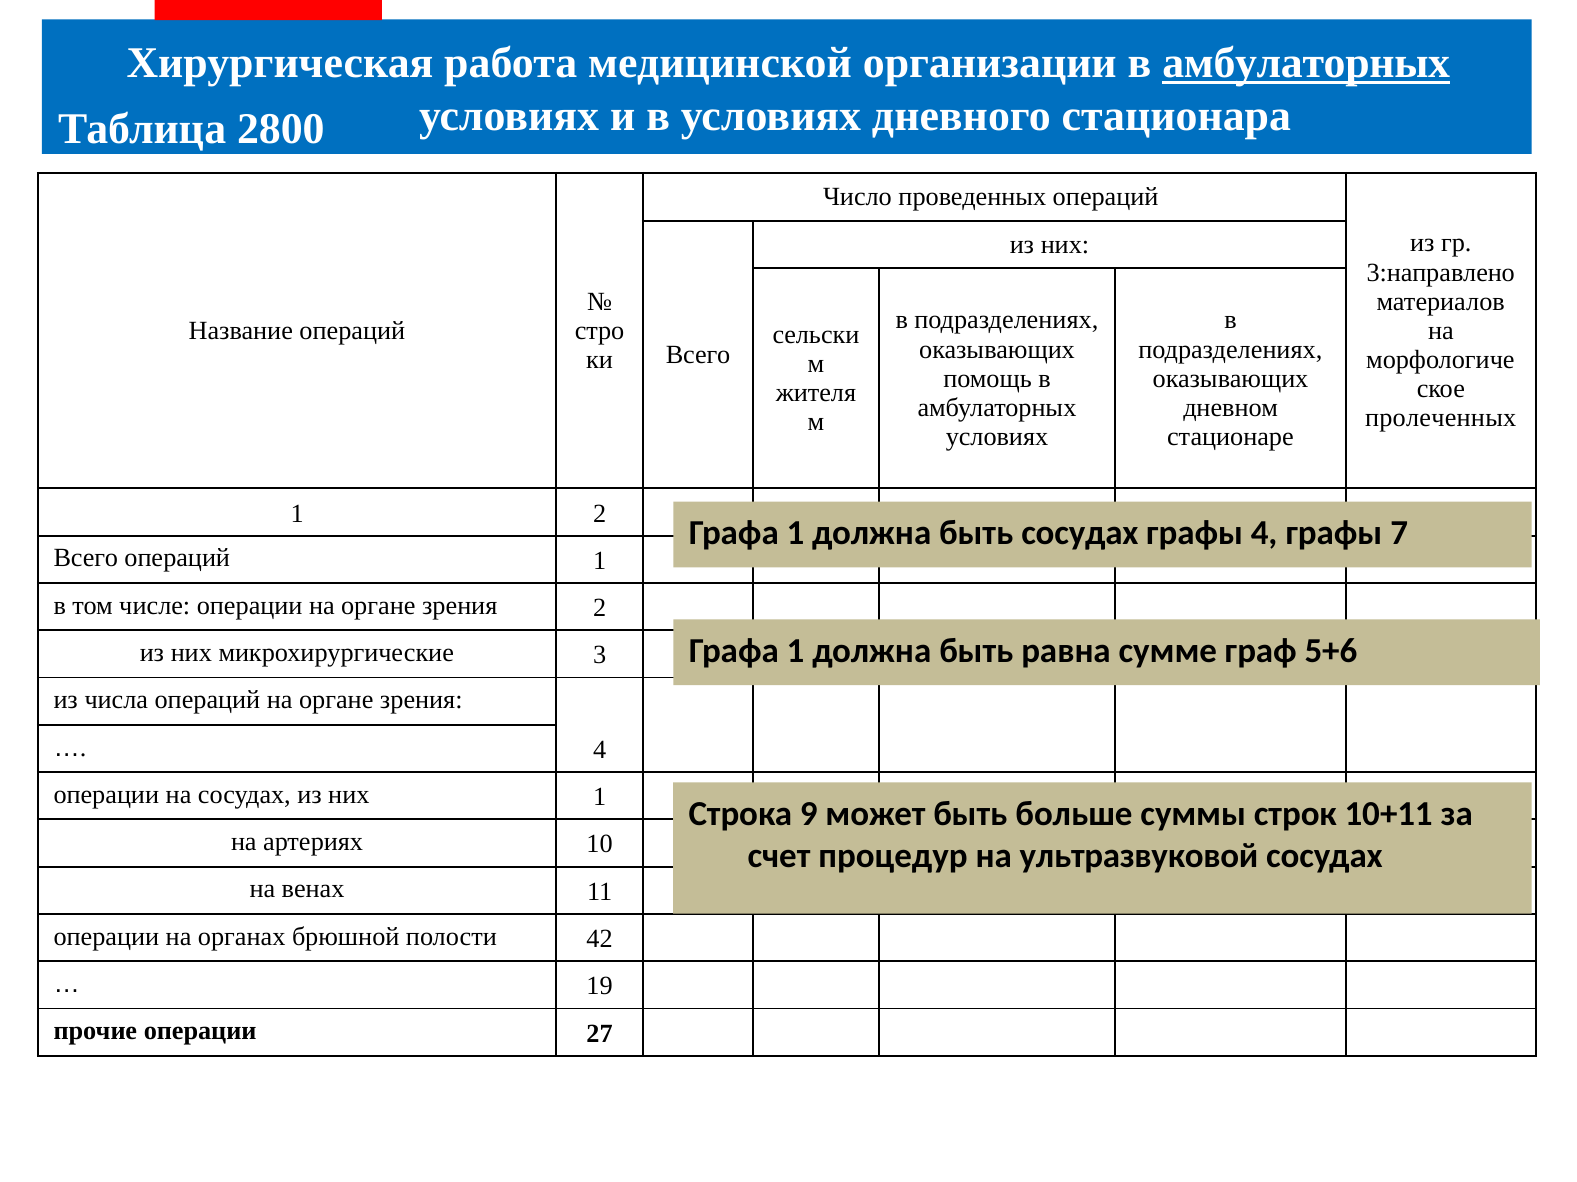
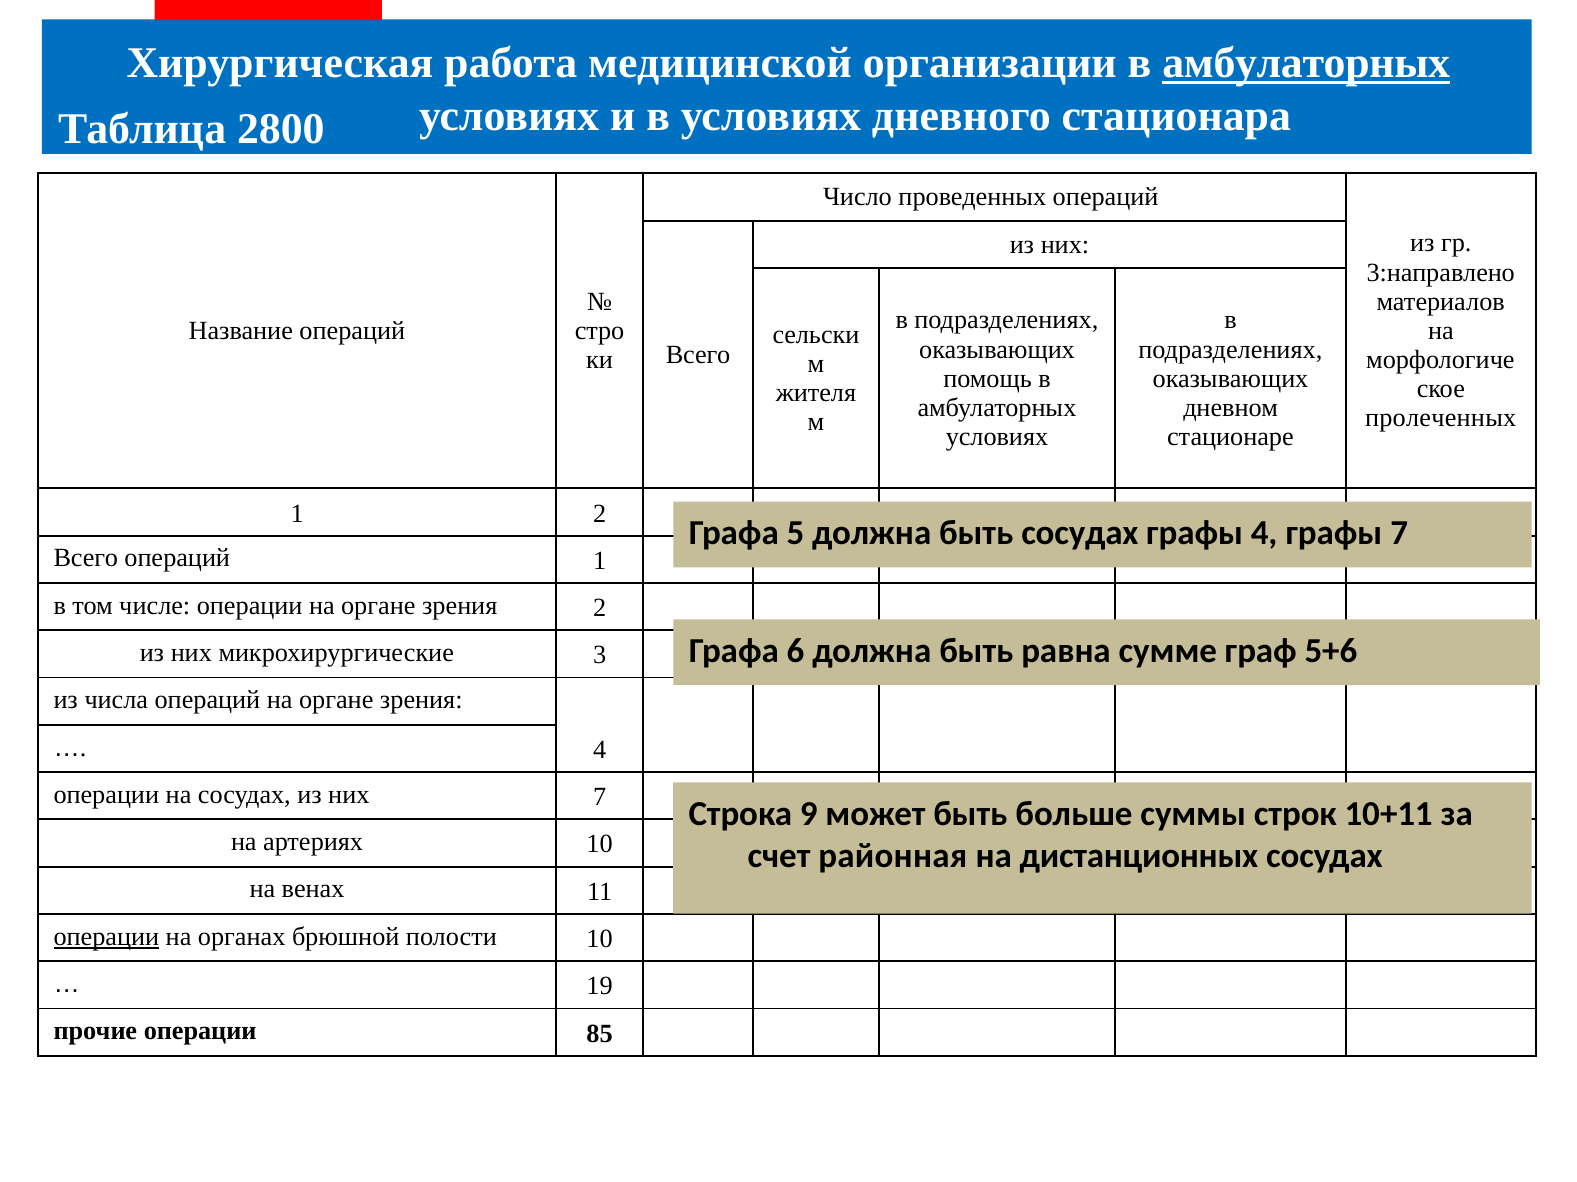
1: 1 -> 5 (795, 533)
1: 1 -> 6 (795, 651)
них 1: 1 -> 7 (600, 798)
процедур: процедур -> районная (893, 856)
ультразвуковой: ультразвуковой -> дистанционных (1139, 856)
операции underline: none -> present (106, 937)
полости 42: 42 -> 10 (600, 939)
27: 27 -> 85 (600, 1034)
